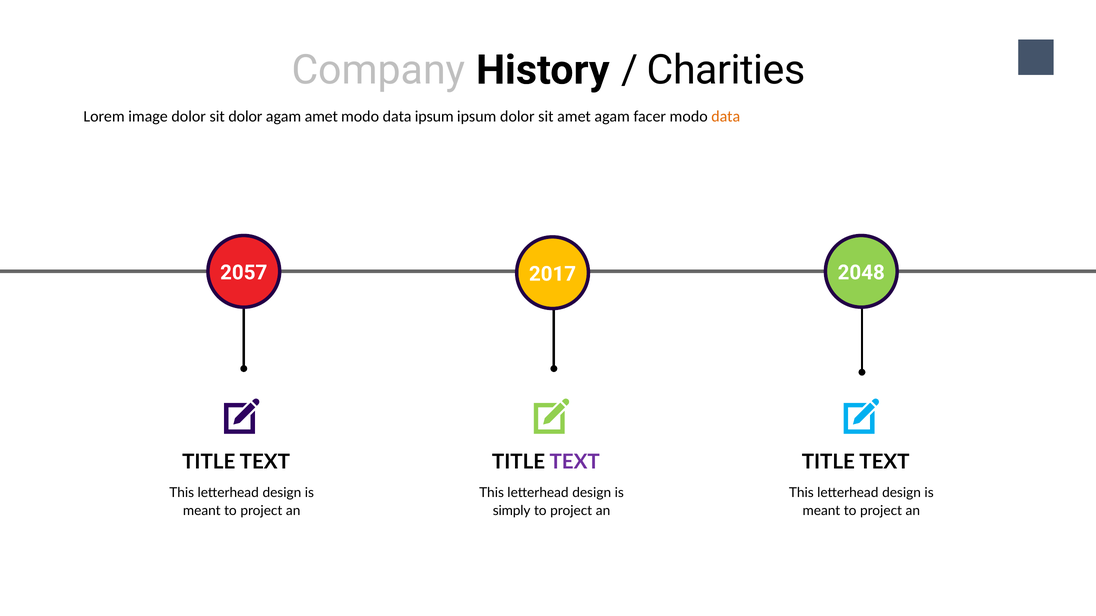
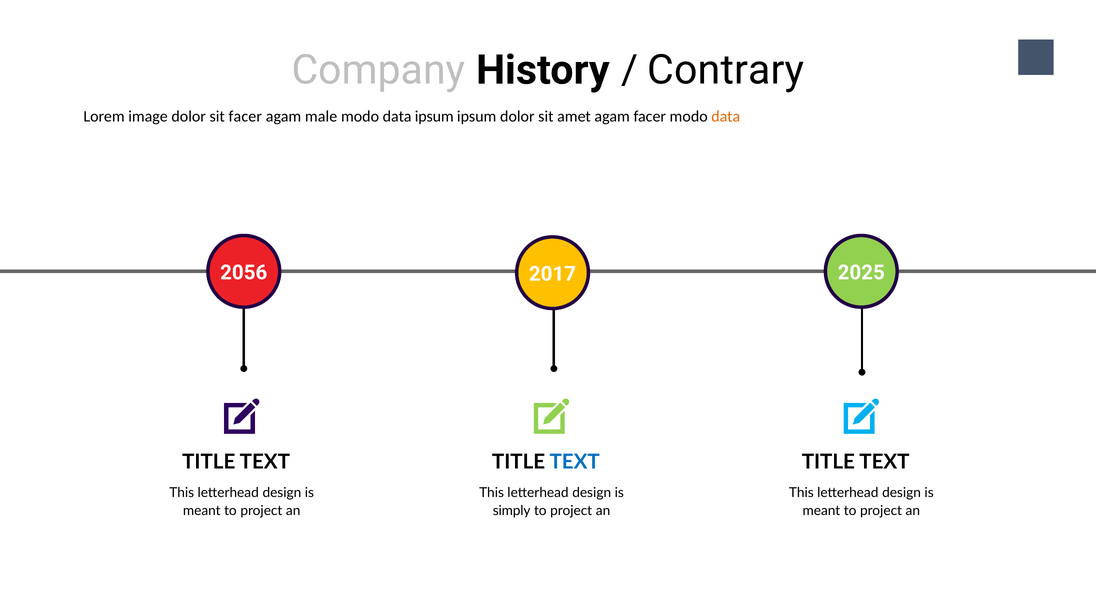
Charities: Charities -> Contrary (726, 70)
sit dolor: dolor -> facer (245, 117)
agam amet: amet -> male (321, 117)
2057: 2057 -> 2056 (244, 273)
2048: 2048 -> 2025 (861, 273)
TEXT colour: purple -> blue (575, 462)
